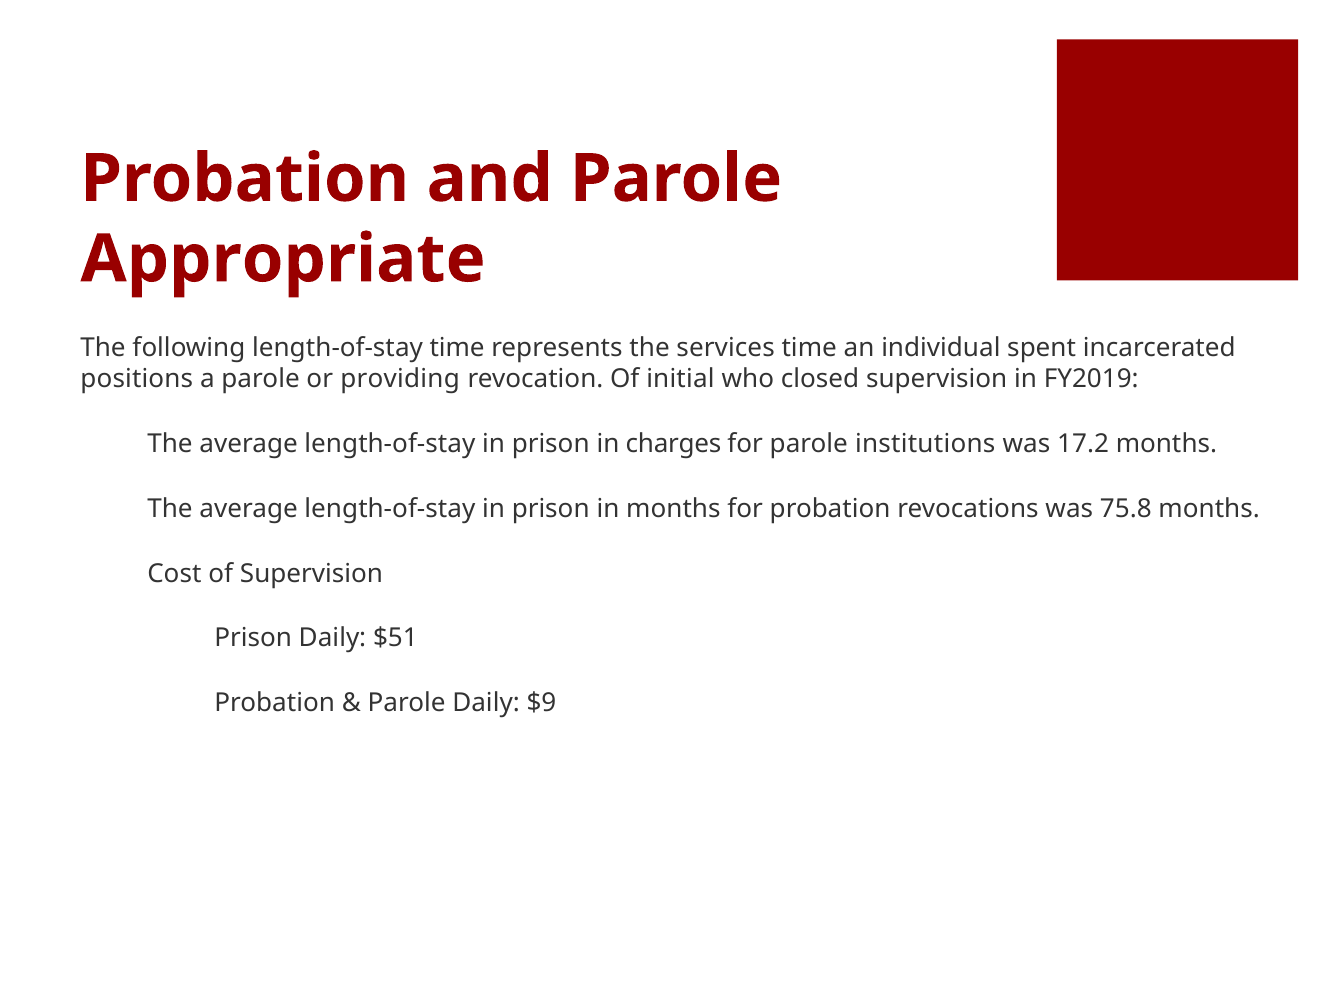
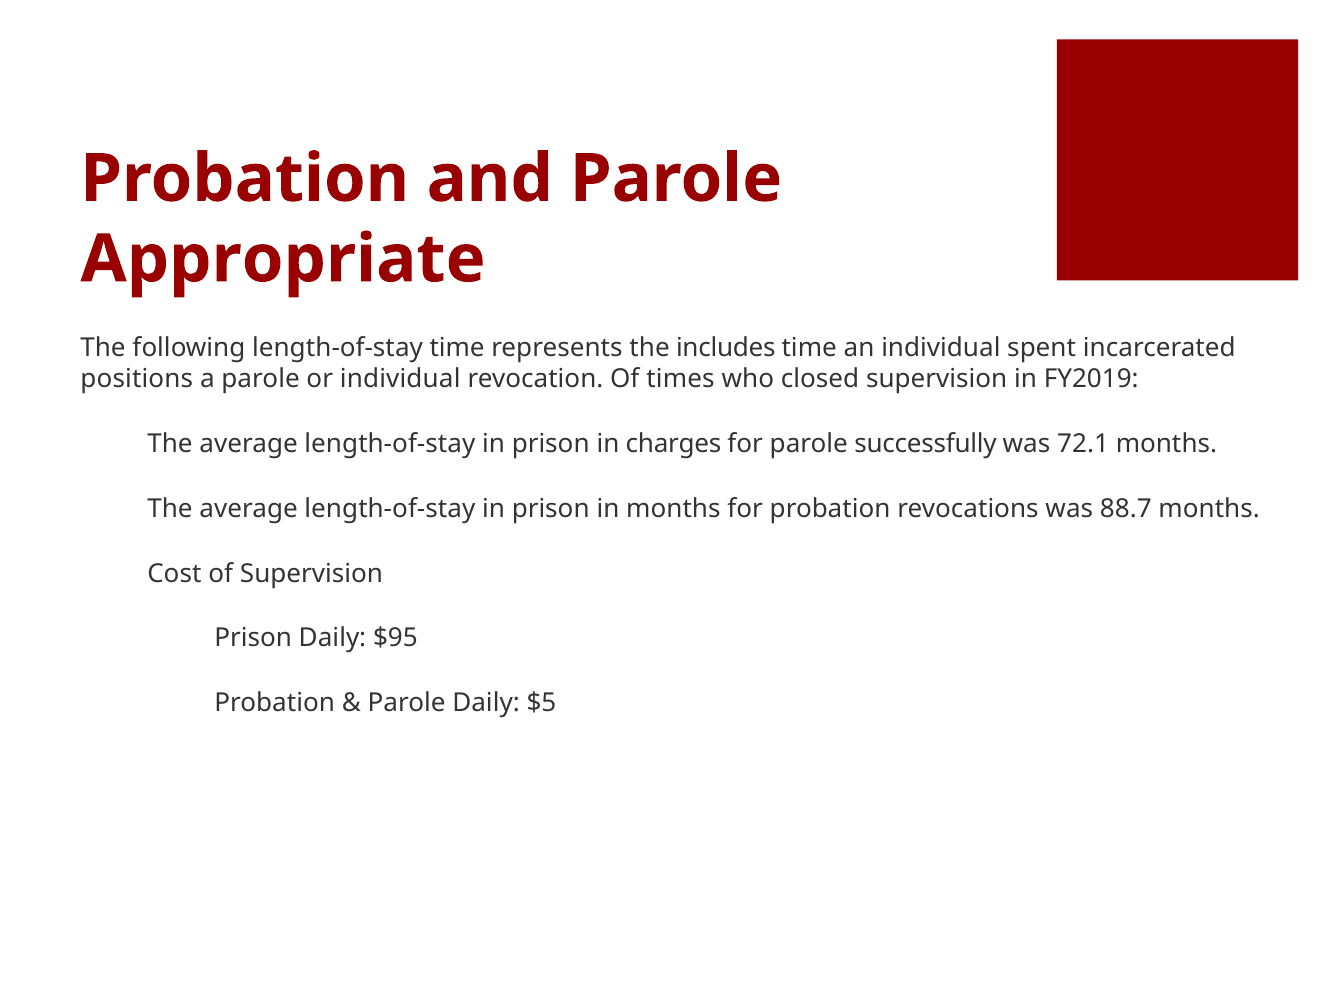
services: services -> includes (726, 348)
or providing: providing -> individual (400, 379)
initial: initial -> times (680, 379)
institutions: institutions -> successfully (925, 444)
17.2: 17.2 -> 72.1 (1083, 444)
75.8: 75.8 -> 88.7 (1126, 509)
$51: $51 -> $95 (395, 638)
$9: $9 -> $5 (541, 703)
